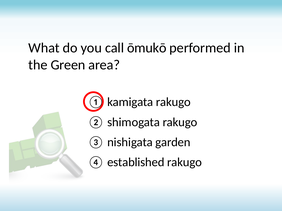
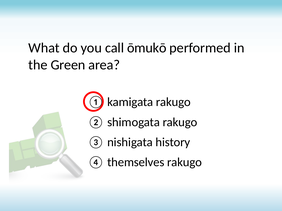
garden: garden -> history (173, 143)
established: established -> themselves (136, 163)
